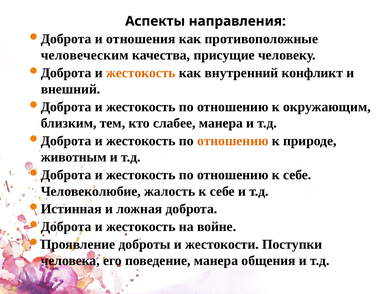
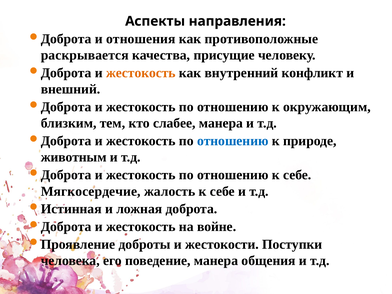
человеческим: человеческим -> раскрывается (85, 55)
отношению colour: orange -> blue (233, 141)
Человеколюбие: Человеколюбие -> Мягкосердечие (91, 191)
